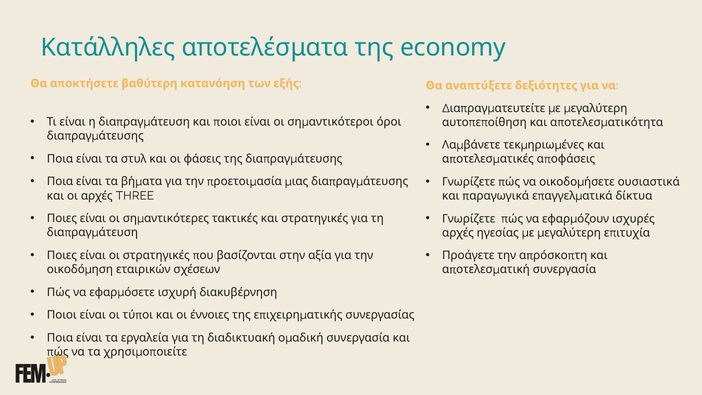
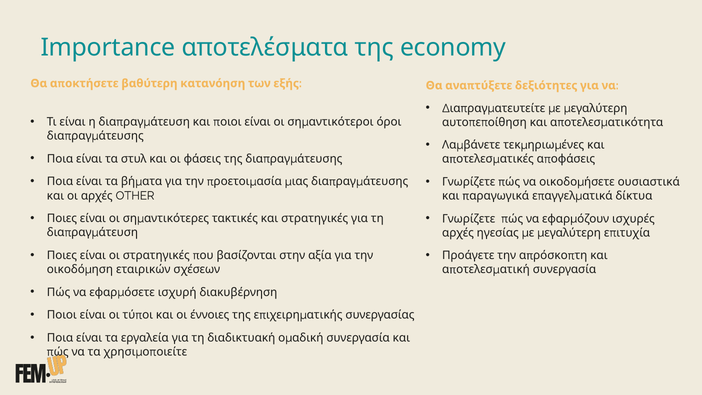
Κατάλληλες: Κατάλληλες -> Importance (108, 48)
THREE: THREE -> OTHER (135, 196)
